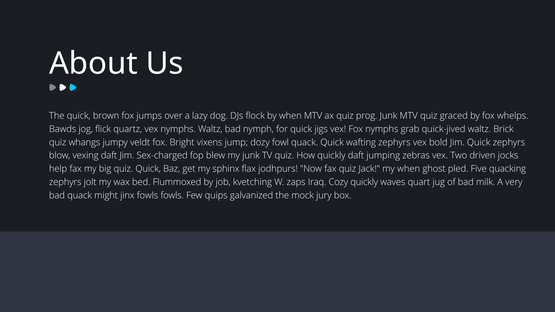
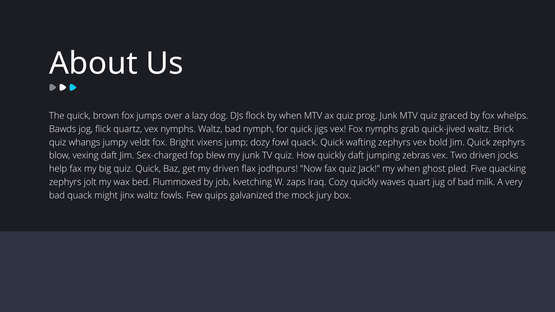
my sphinx: sphinx -> driven (226, 169)
jinx fowls: fowls -> waltz (147, 196)
